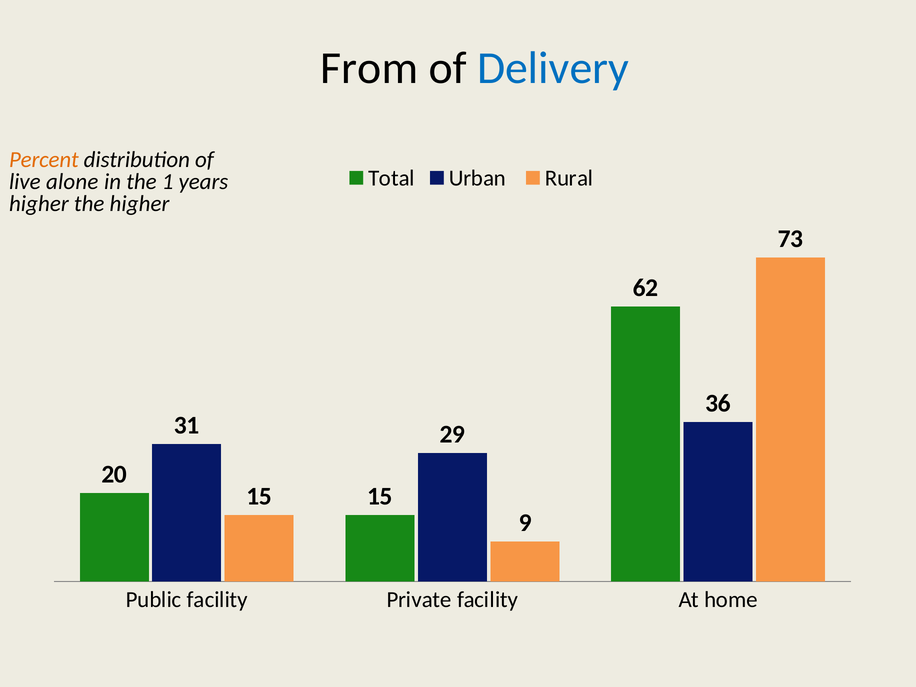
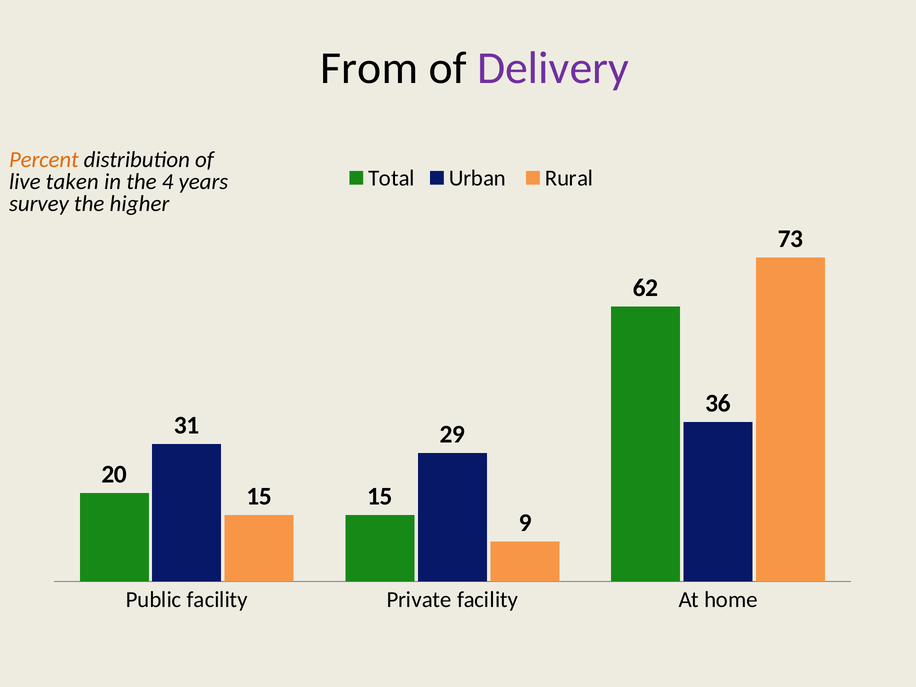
Delivery colour: blue -> purple (553, 68)
alone: alone -> taken (72, 182)
1: 1 -> 4 (168, 182)
higher: higher -> survey (39, 204)
